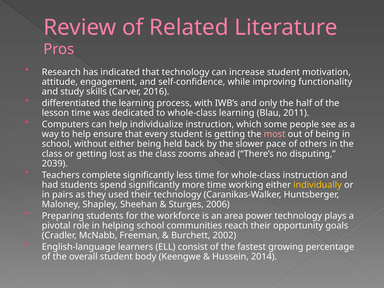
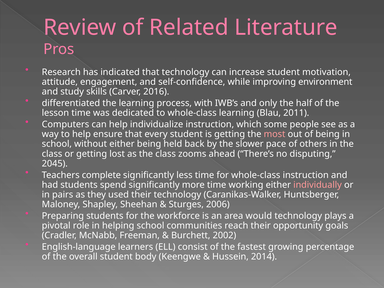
functionality: functionality -> environment (325, 82)
2039: 2039 -> 2045 (55, 164)
individually colour: yellow -> pink (318, 185)
power: power -> would (259, 216)
